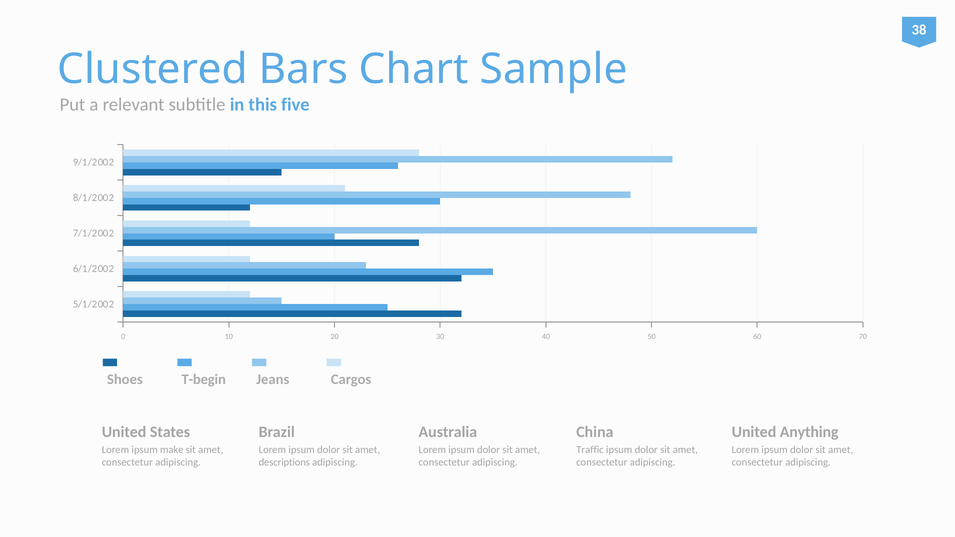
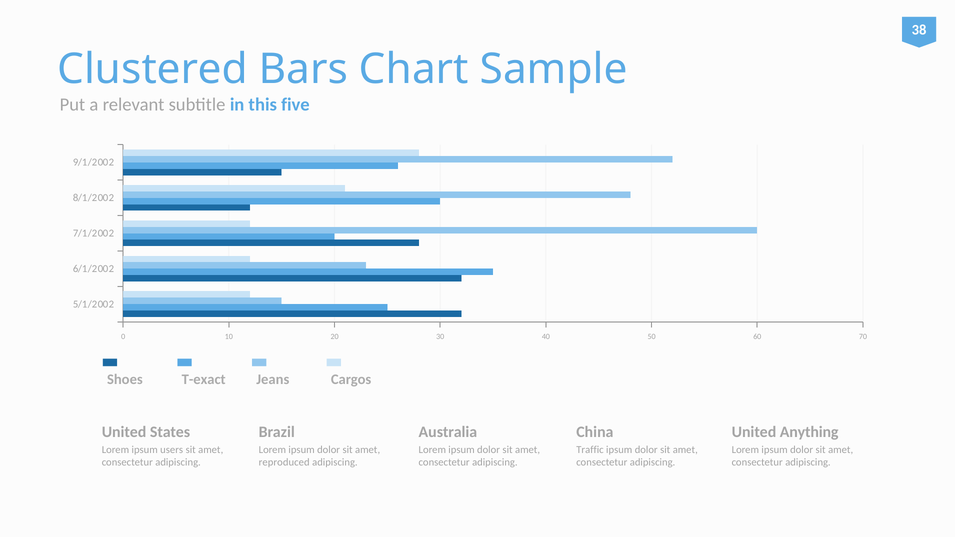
T-begin: T-begin -> T-exact (204, 379)
make: make -> users (172, 450)
descriptions: descriptions -> reproduced (284, 462)
